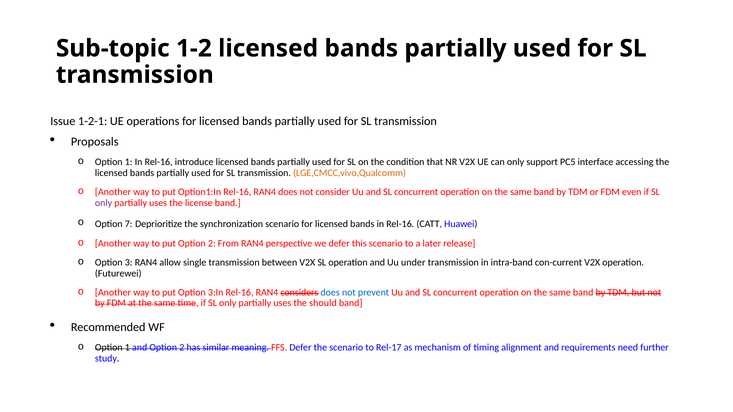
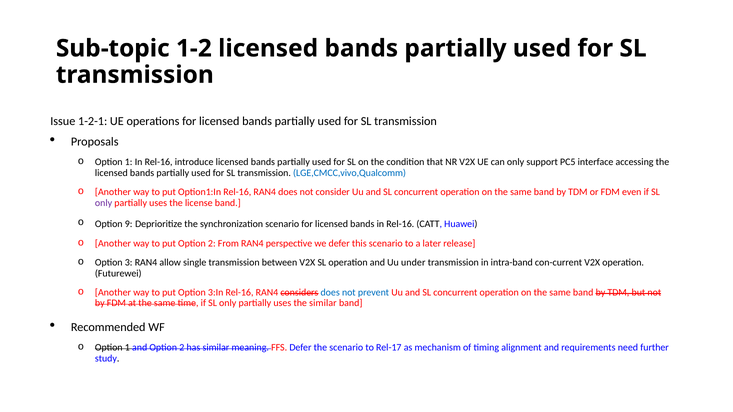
LGE,CMCC,vivo,Qualcomm colour: orange -> blue (350, 173)
7: 7 -> 9 (129, 224)
the should: should -> similar (323, 303)
